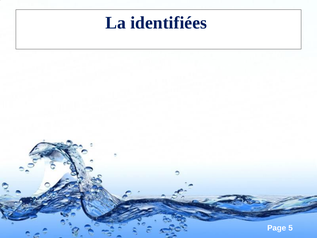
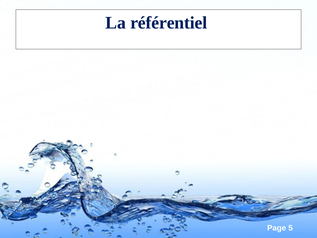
identifiées: identifiées -> référentiel (169, 23)
